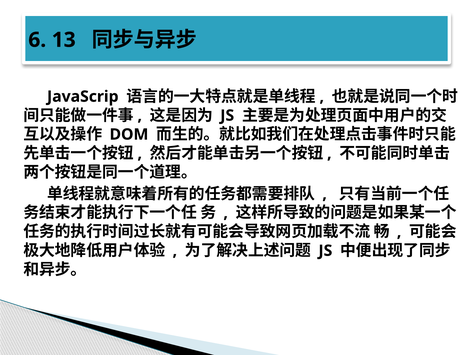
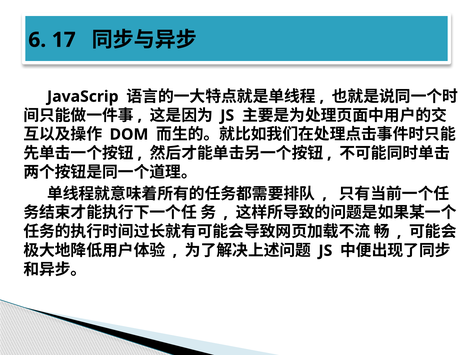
13: 13 -> 17 (64, 40)
